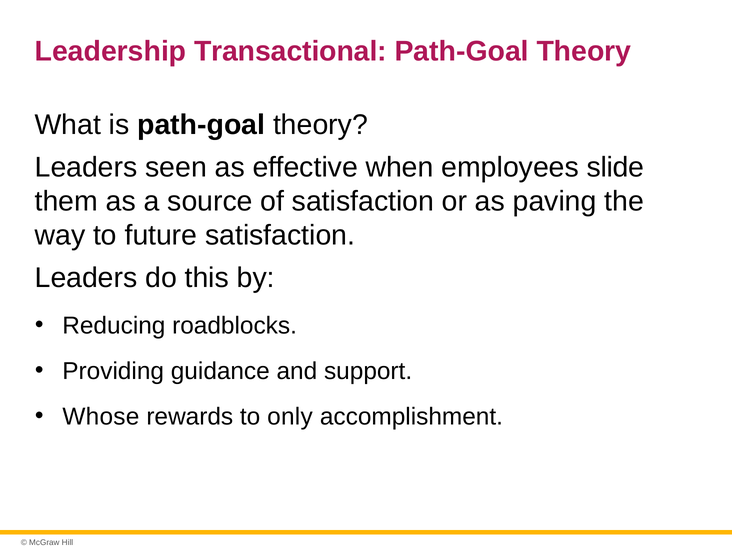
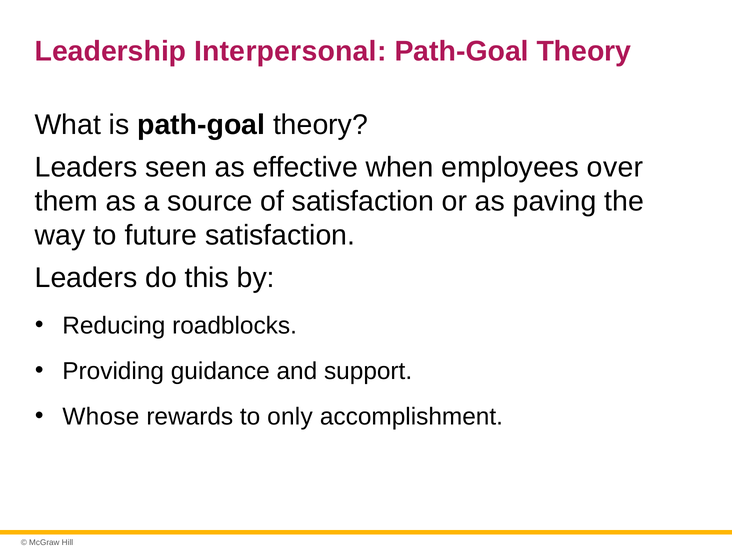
Transactional: Transactional -> Interpersonal (290, 51)
slide: slide -> over (615, 167)
